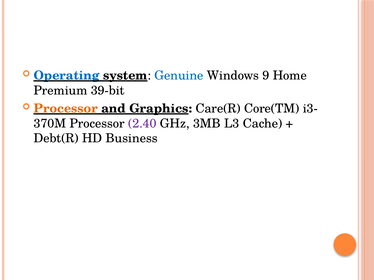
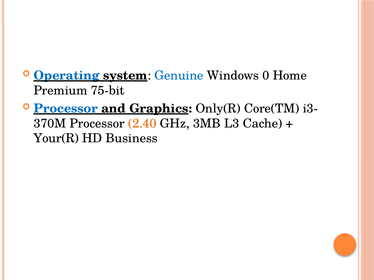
9: 9 -> 0 (266, 76)
39-bit: 39-bit -> 75-bit (108, 91)
Processor colour: orange -> blue (66, 109)
Care(R: Care(R -> Only(R (218, 109)
2.40 colour: purple -> orange (142, 124)
Debt(R: Debt(R -> Your(R (56, 139)
